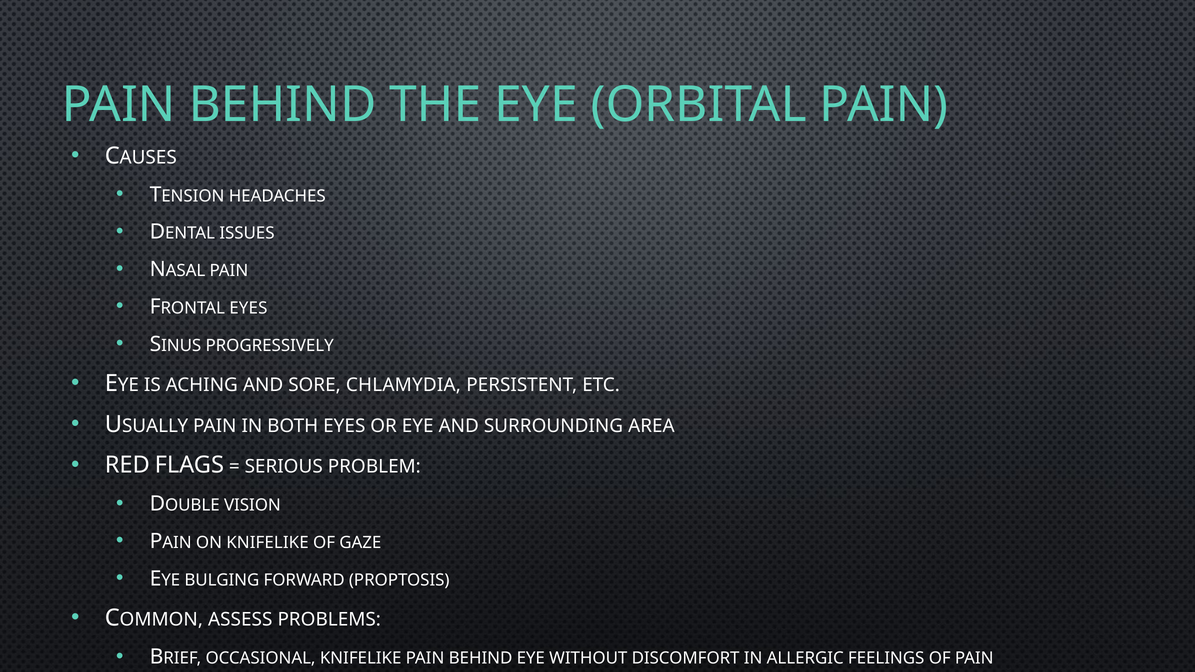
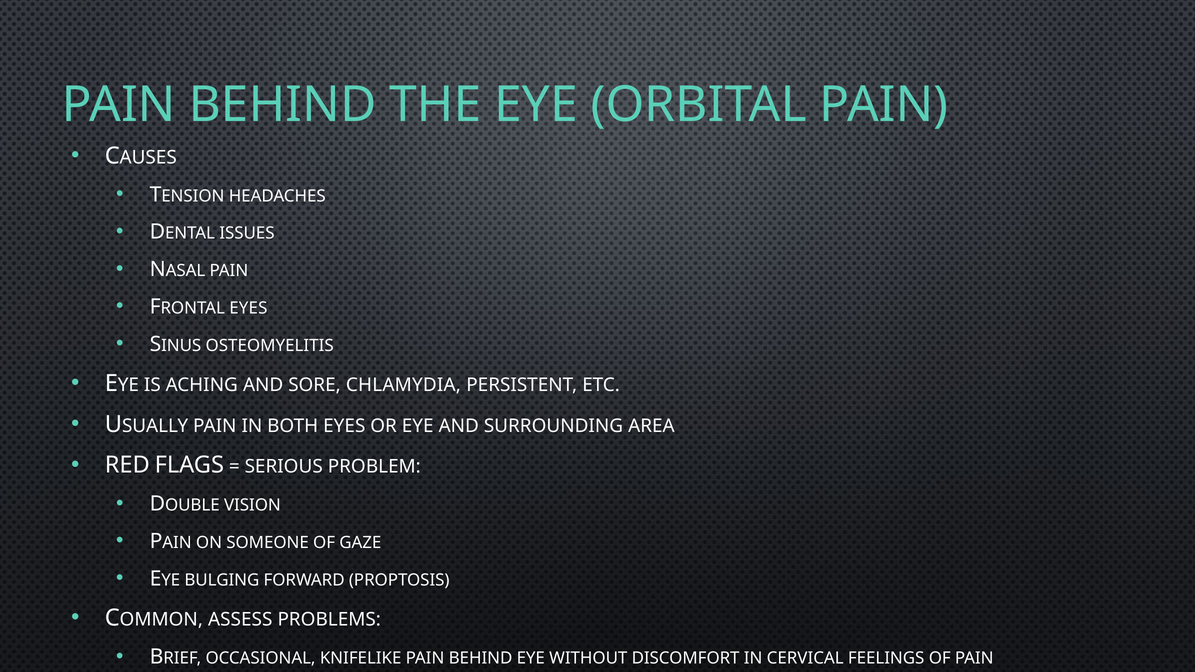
PROGRESSIVELY: PROGRESSIVELY -> OSTEOMYELITIS (270, 346)
ON KNIFELIKE: KNIFELIKE -> SOMEONE (268, 543)
ALLERGIC: ALLERGIC -> CERVICAL (805, 658)
